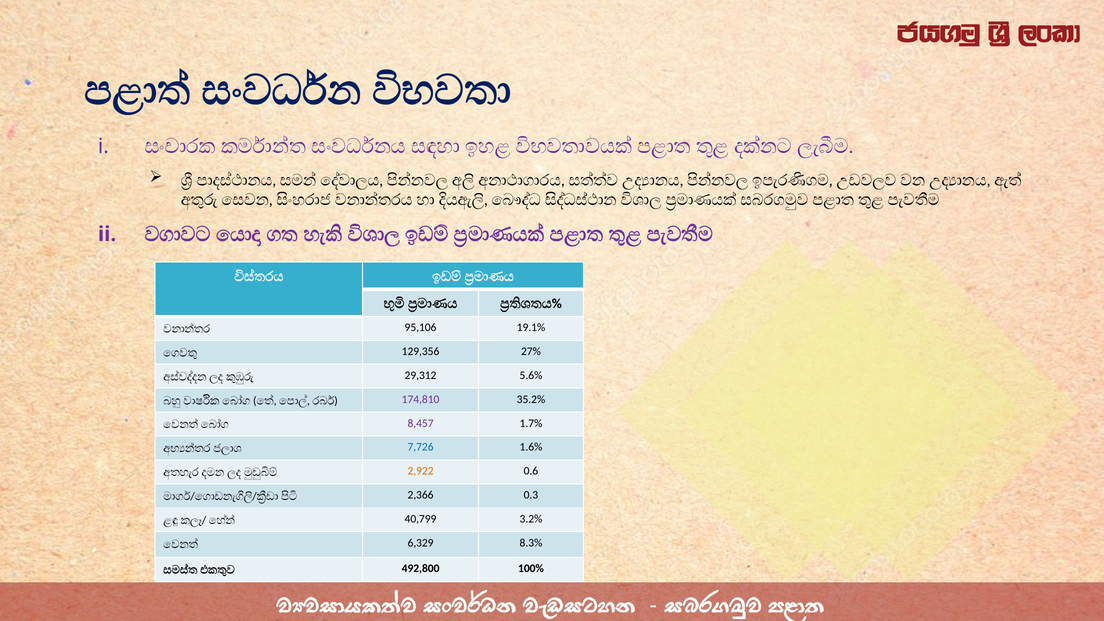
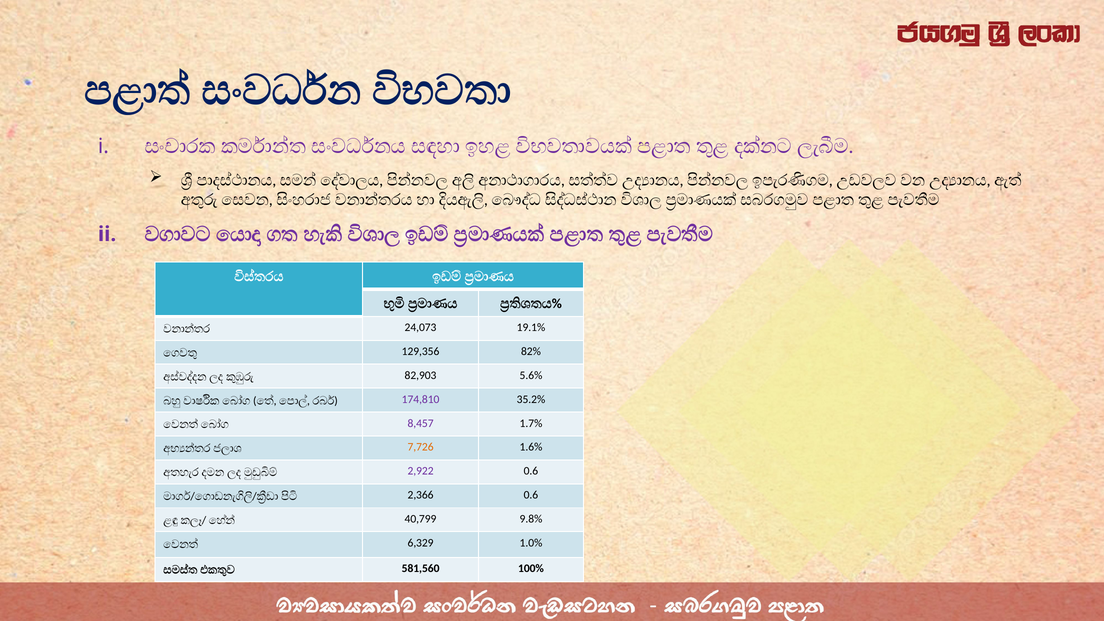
95,106: 95,106 -> 24,073 (421, 328)
27%: 27% -> 82% (531, 351)
29,312: 29,312 -> 82,903 (421, 375)
7,726 colour: blue -> orange (421, 447)
2,922 colour: orange -> purple (421, 471)
2,366 0.3: 0.3 -> 0.6 (531, 495)
3.2%: 3.2% -> 9.8% (531, 519)
8.3%: 8.3% -> 1.0% (531, 543)
492,800: 492,800 -> 581,560 (421, 569)
